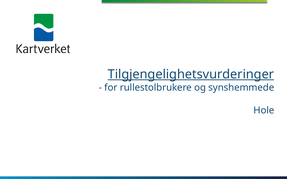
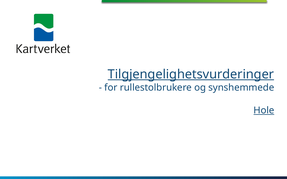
Hole underline: none -> present (264, 111)
